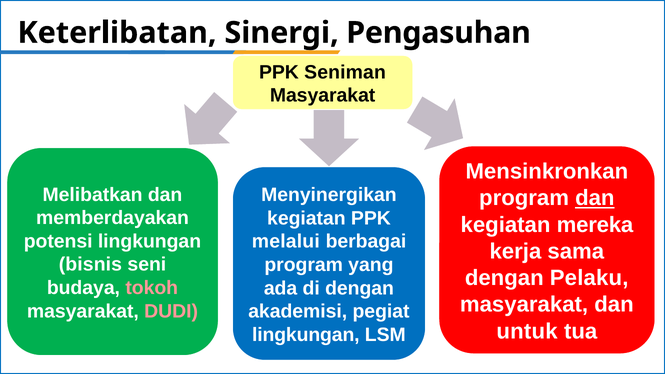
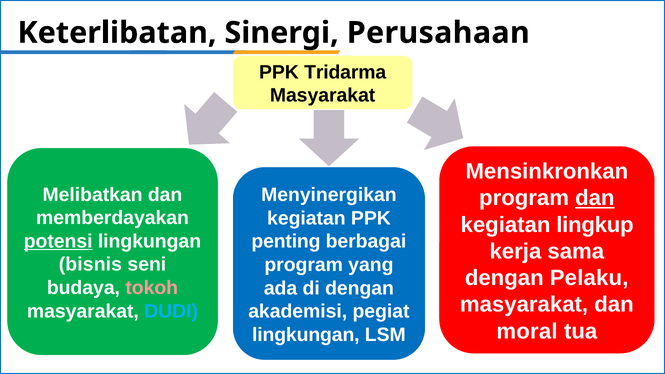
Pengasuhan: Pengasuhan -> Perusahaan (438, 33)
Seniman: Seniman -> Tridarma (345, 72)
mereka: mereka -> lingkup (595, 225)
potensi underline: none -> present (58, 241)
melalui: melalui -> penting (286, 242)
DUDI colour: pink -> light blue (171, 311)
untuk: untuk -> moral (527, 331)
